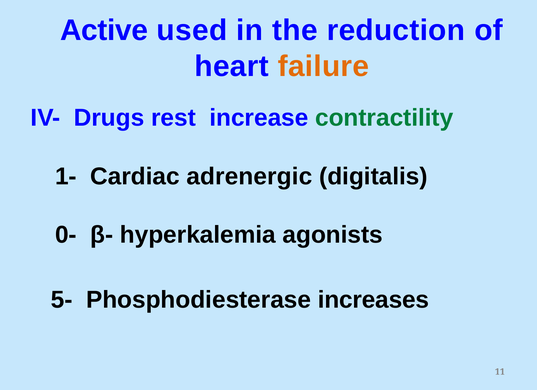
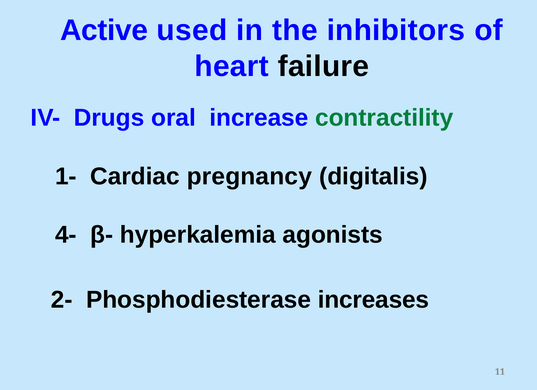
reduction: reduction -> inhibitors (396, 30)
failure colour: orange -> black (323, 66)
rest: rest -> oral (173, 118)
adrenergic: adrenergic -> pregnancy (249, 177)
0-: 0- -> 4- (66, 235)
5-: 5- -> 2- (62, 300)
